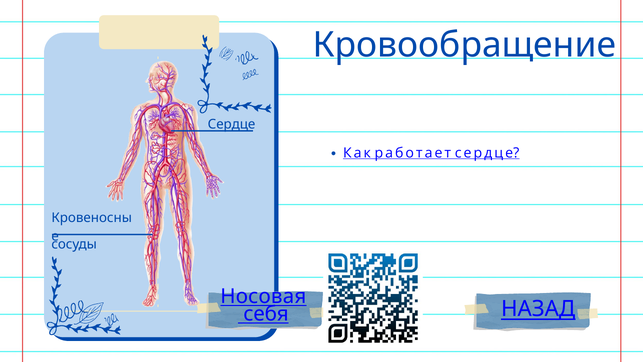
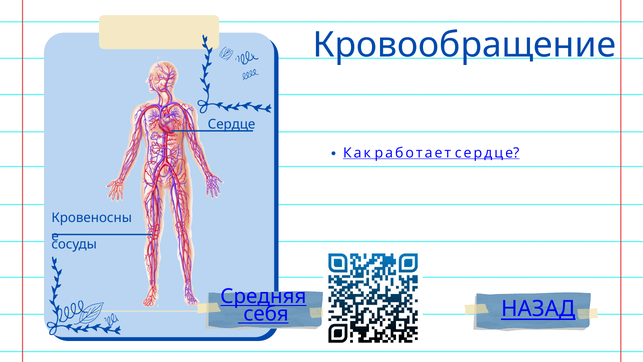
Носовая: Носовая -> Средняя (263, 296)
